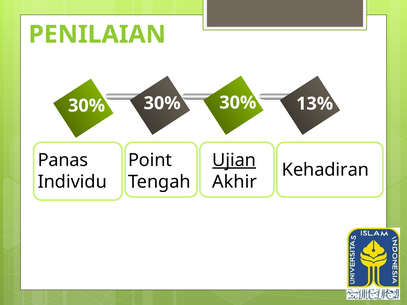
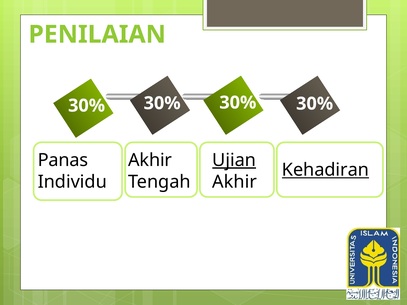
13%: 13% -> 30% (315, 104)
Point: Point -> Akhir (150, 160)
Kehadiran underline: none -> present (325, 170)
